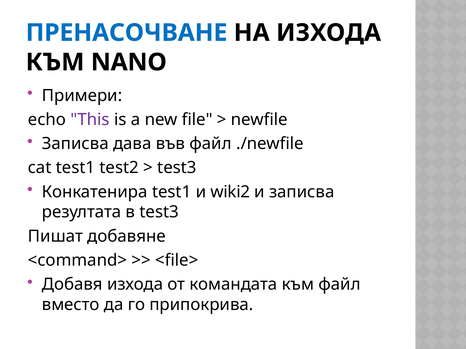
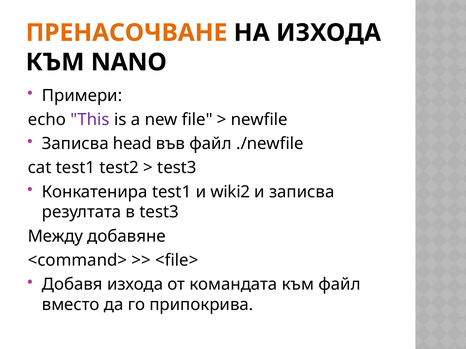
ПРЕНАСОЧВАНЕ colour: blue -> orange (126, 33)
дава: дава -> head (132, 144)
Пишат: Пишат -> Между (56, 236)
